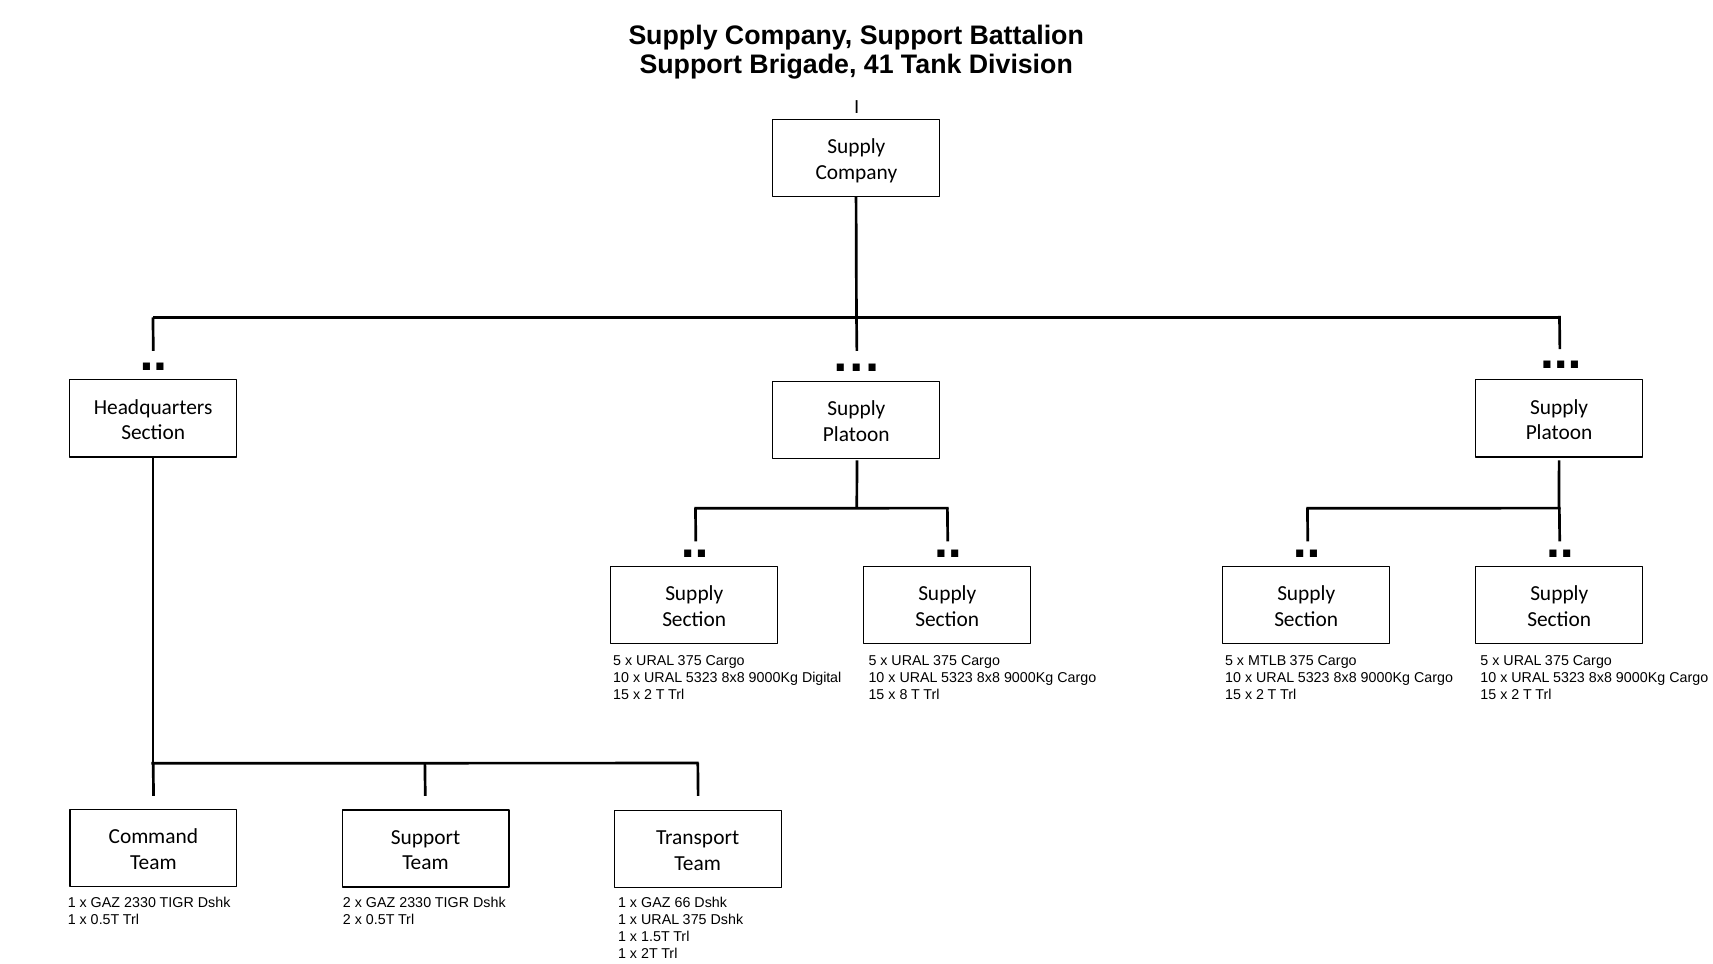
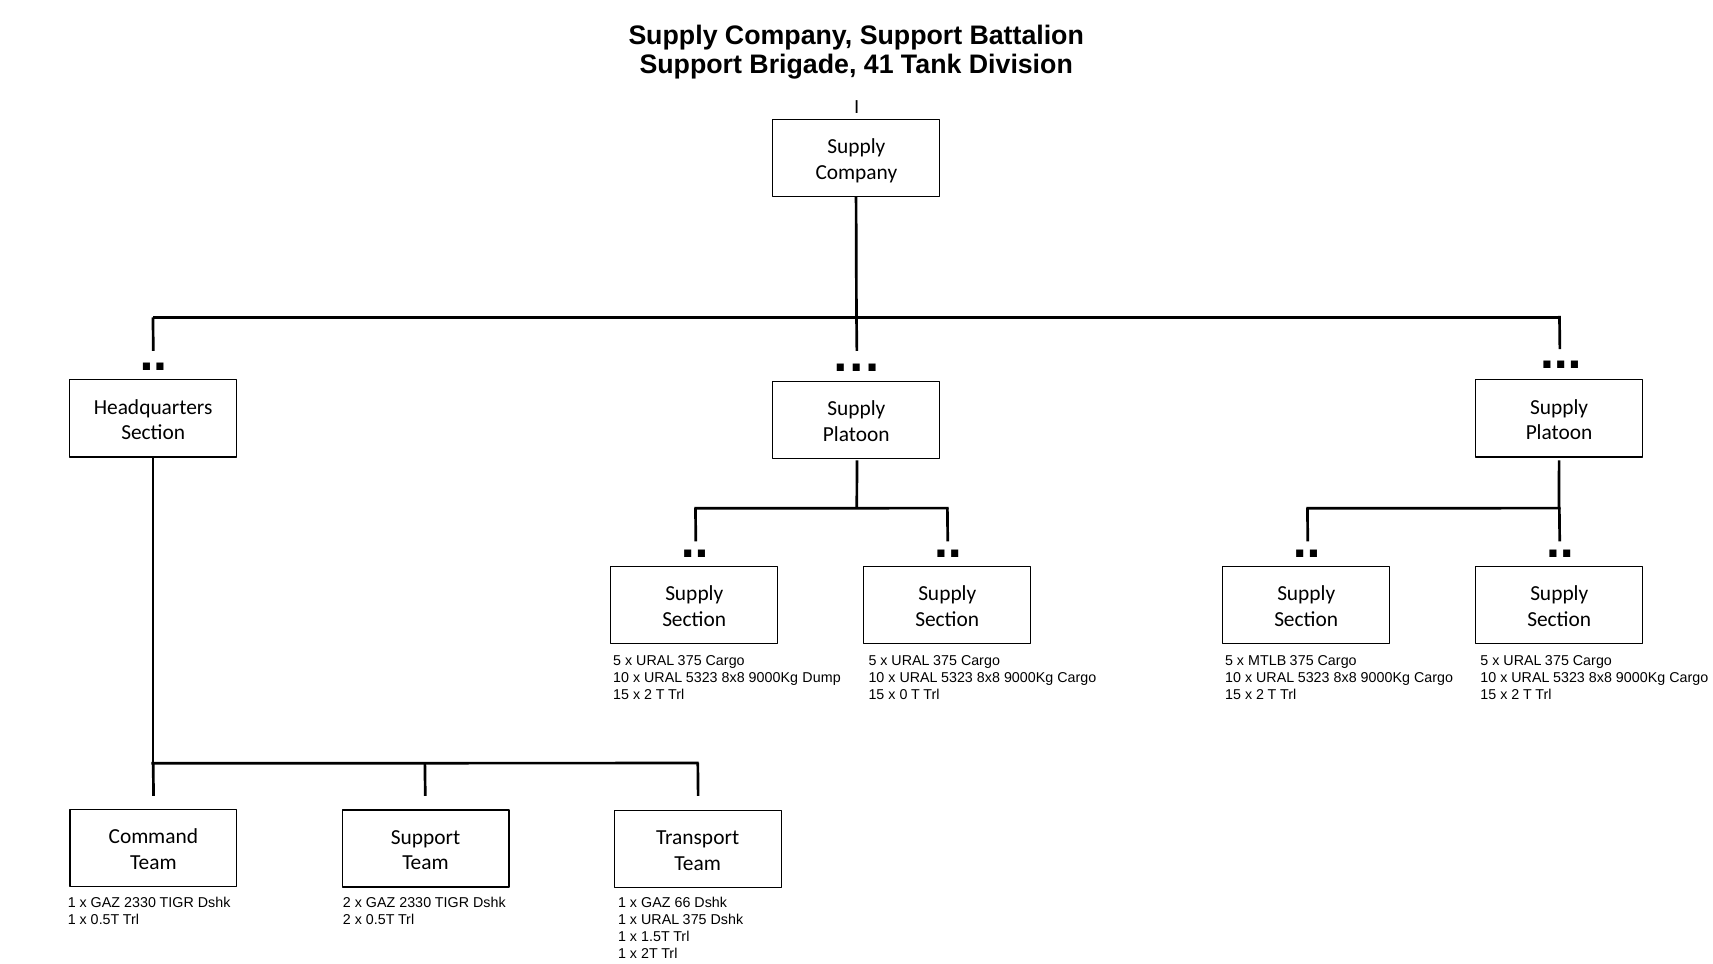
Digital: Digital -> Dump (822, 678)
8: 8 -> 0 (903, 695)
